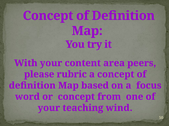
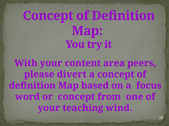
rubric: rubric -> divert (72, 75)
